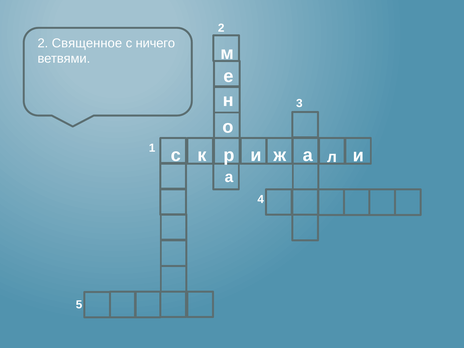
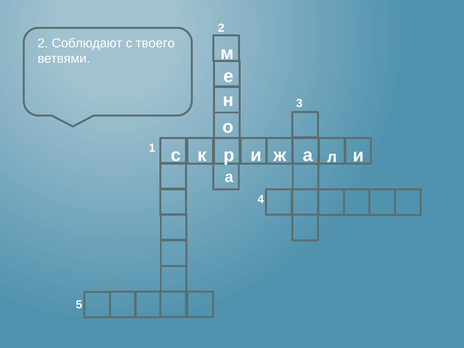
Священное: Священное -> Соблюдают (87, 43)
ничего: ничего -> твоего (155, 43)
